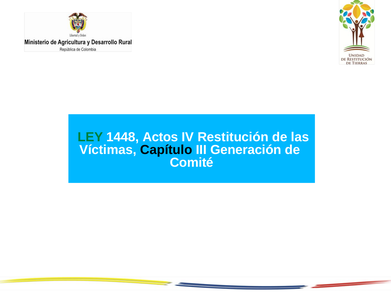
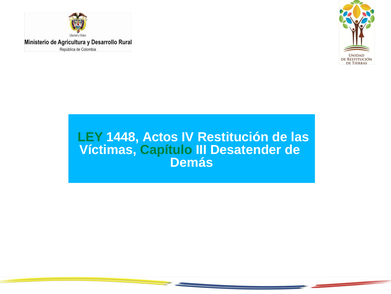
Capítulo colour: black -> green (166, 149)
Generación: Generación -> Desatender (246, 149)
Comité: Comité -> Demás (192, 162)
